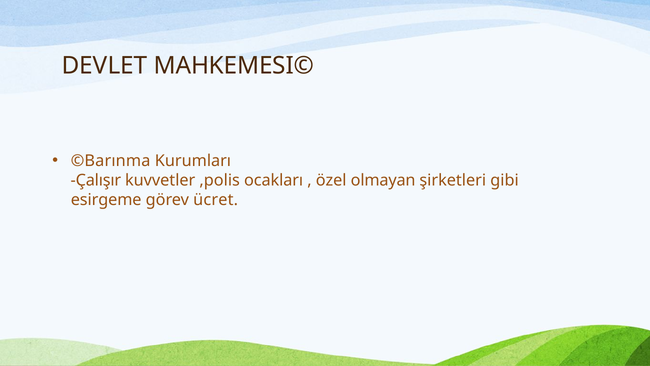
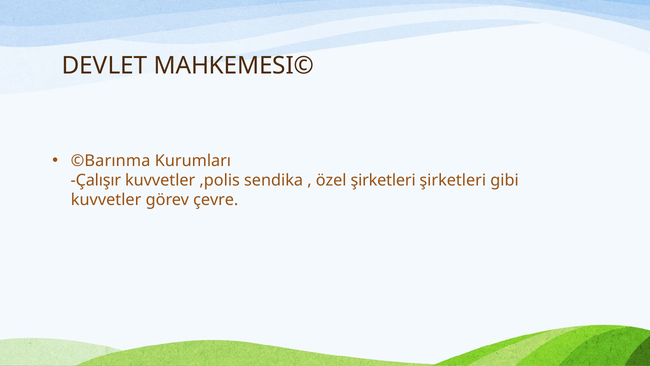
ocakları: ocakları -> sendika (274, 180)
özel olmayan: olmayan -> şirketleri (383, 180)
esirgeme: esirgeme -> kuvvetler (106, 200)
ücret: ücret -> çevre (216, 200)
